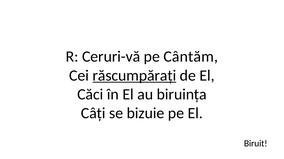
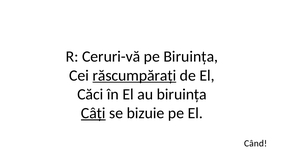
pe Cântăm: Cântăm -> Biruința (191, 57)
Câți underline: none -> present (93, 114)
Biruit: Biruit -> Când (256, 144)
